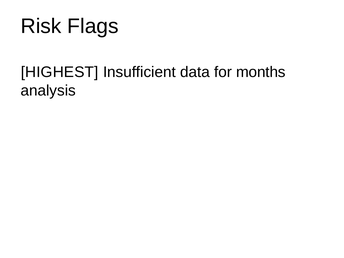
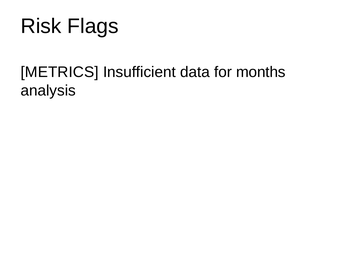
HIGHEST: HIGHEST -> METRICS (60, 72)
